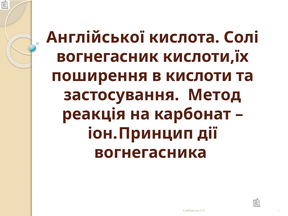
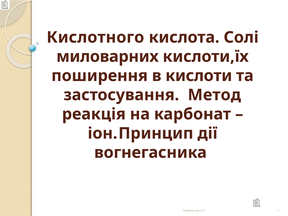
Англійської: Англійської -> Кислотного (95, 37)
вогнегасник: вогнегасник -> миловарних (107, 57)
